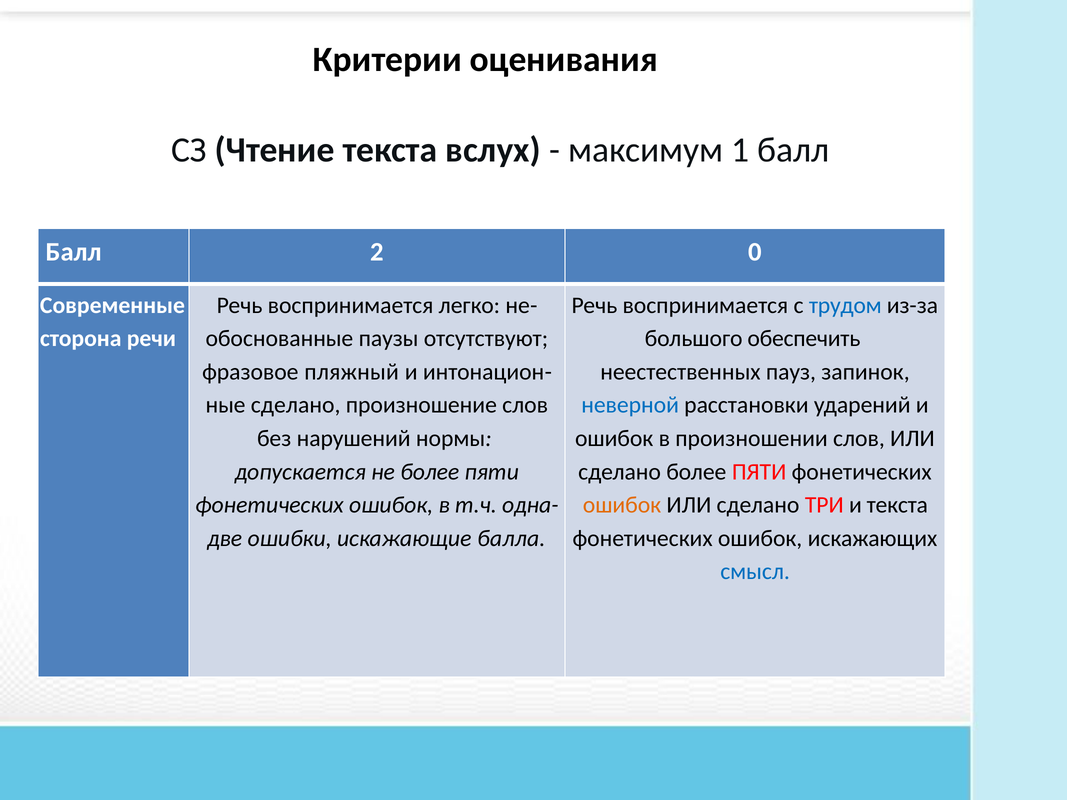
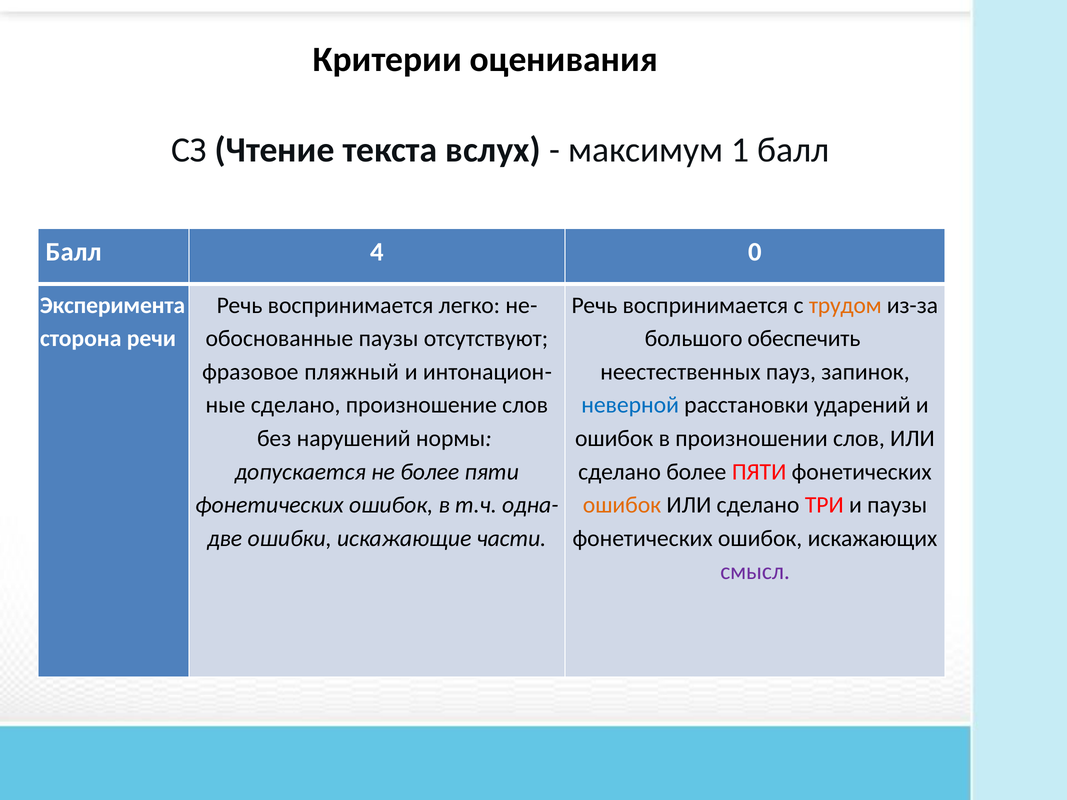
2: 2 -> 4 (377, 252)
Современные: Современные -> Эксперимента (113, 305)
трудом colour: blue -> orange (845, 305)
и текста: текста -> паузы (897, 505)
балла: балла -> части (511, 539)
смысл colour: blue -> purple (755, 572)
